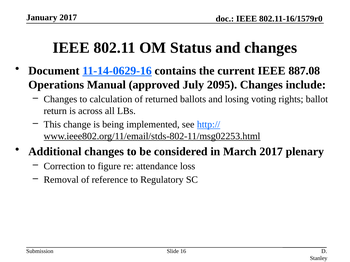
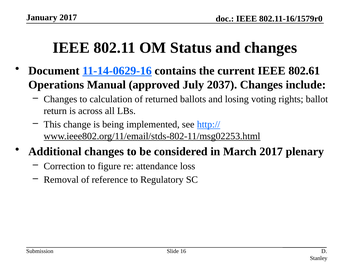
887.08: 887.08 -> 802.61 (304, 71)
2095: 2095 -> 2037 (222, 85)
